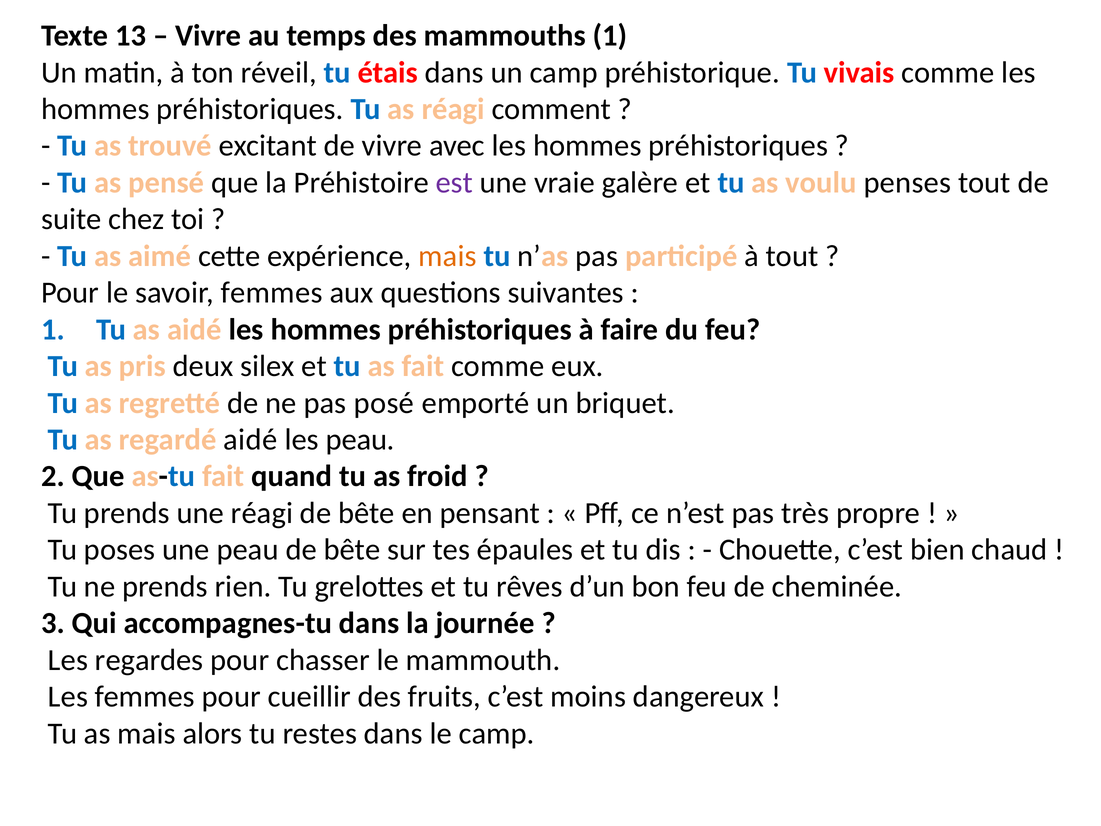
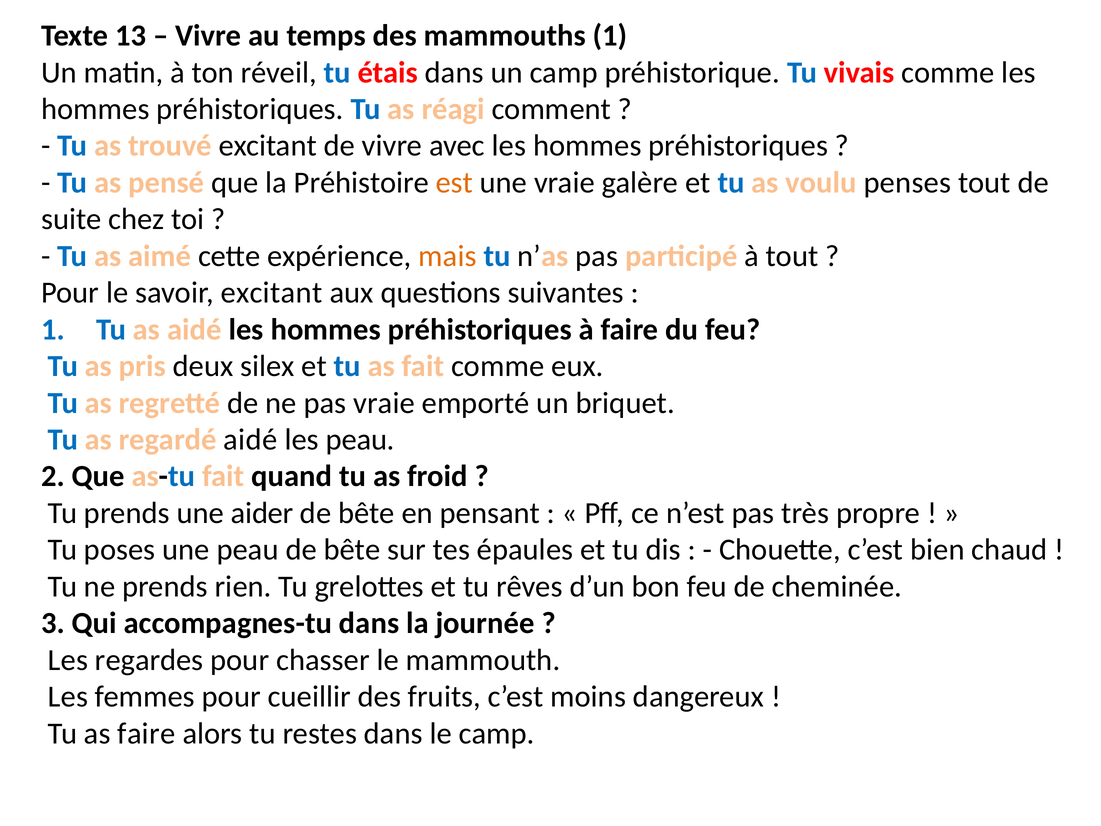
est colour: purple -> orange (454, 183)
savoir femmes: femmes -> excitant (272, 293)
pas posé: posé -> vraie (384, 403)
une réagi: réagi -> aider (262, 513)
as mais: mais -> faire (146, 733)
